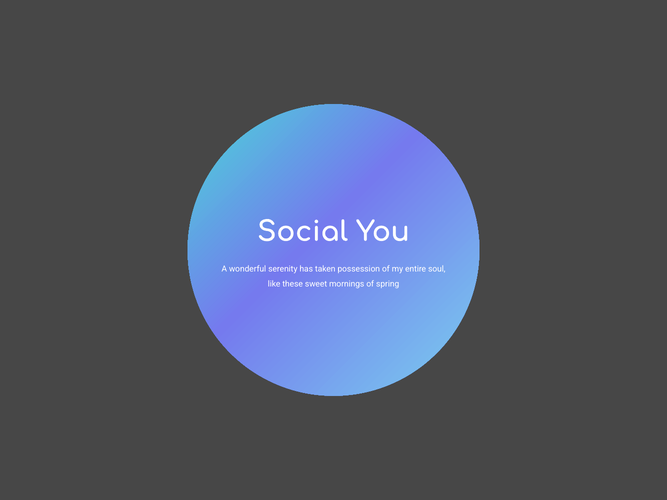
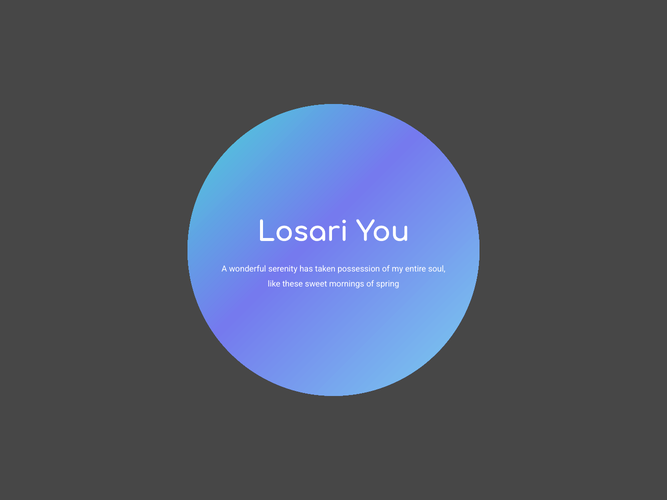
Social: Social -> Losari (303, 232)
